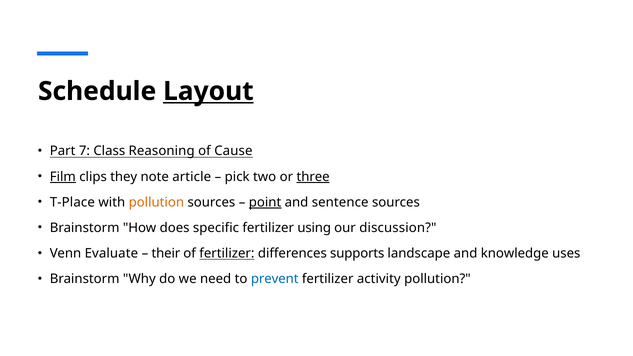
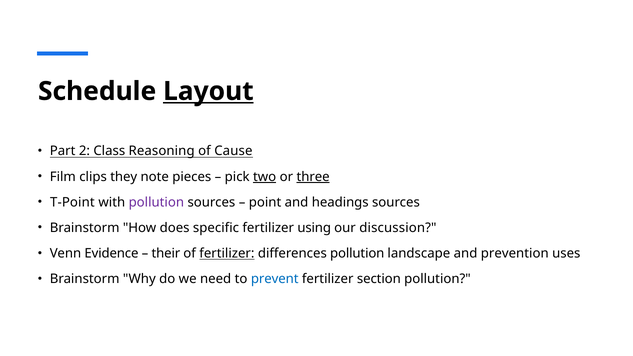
7: 7 -> 2 (84, 151)
Film underline: present -> none (63, 177)
article: article -> pieces (192, 177)
two underline: none -> present (265, 177)
T-Place: T-Place -> T-Point (72, 202)
pollution colour: orange -> purple (156, 202)
point underline: present -> none (265, 202)
sentence: sentence -> headings (340, 202)
Evaluate: Evaluate -> Evidence (111, 254)
differences supports: supports -> pollution (357, 254)
knowledge: knowledge -> prevention (515, 254)
activity: activity -> section (379, 279)
